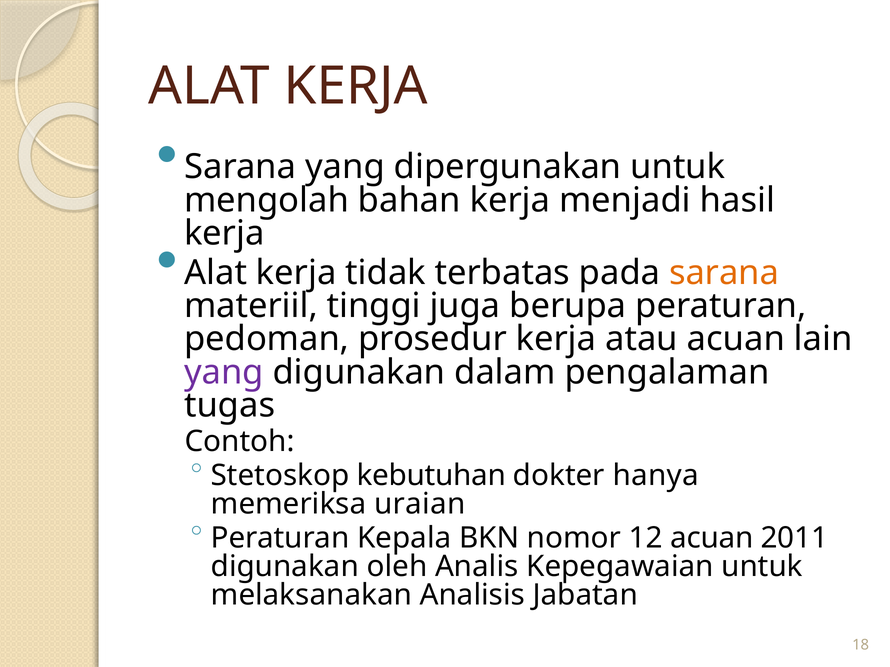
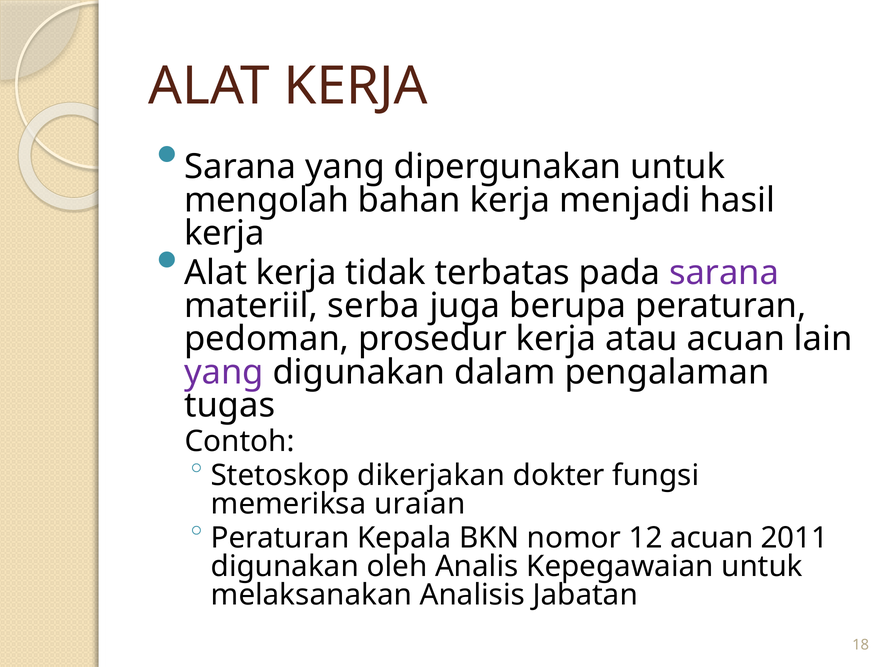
sarana colour: orange -> purple (724, 273)
tinggi: tinggi -> serba (374, 306)
kebutuhan: kebutuhan -> dikerjakan (431, 476)
hanya: hanya -> fungsi (656, 476)
